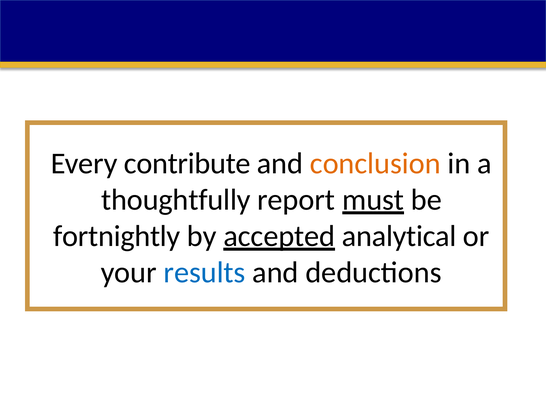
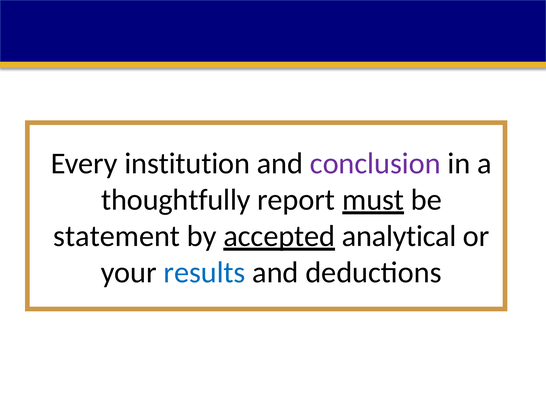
contribute: contribute -> institution (187, 164)
conclusion colour: orange -> purple (375, 164)
fortnightly: fortnightly -> statement (117, 236)
